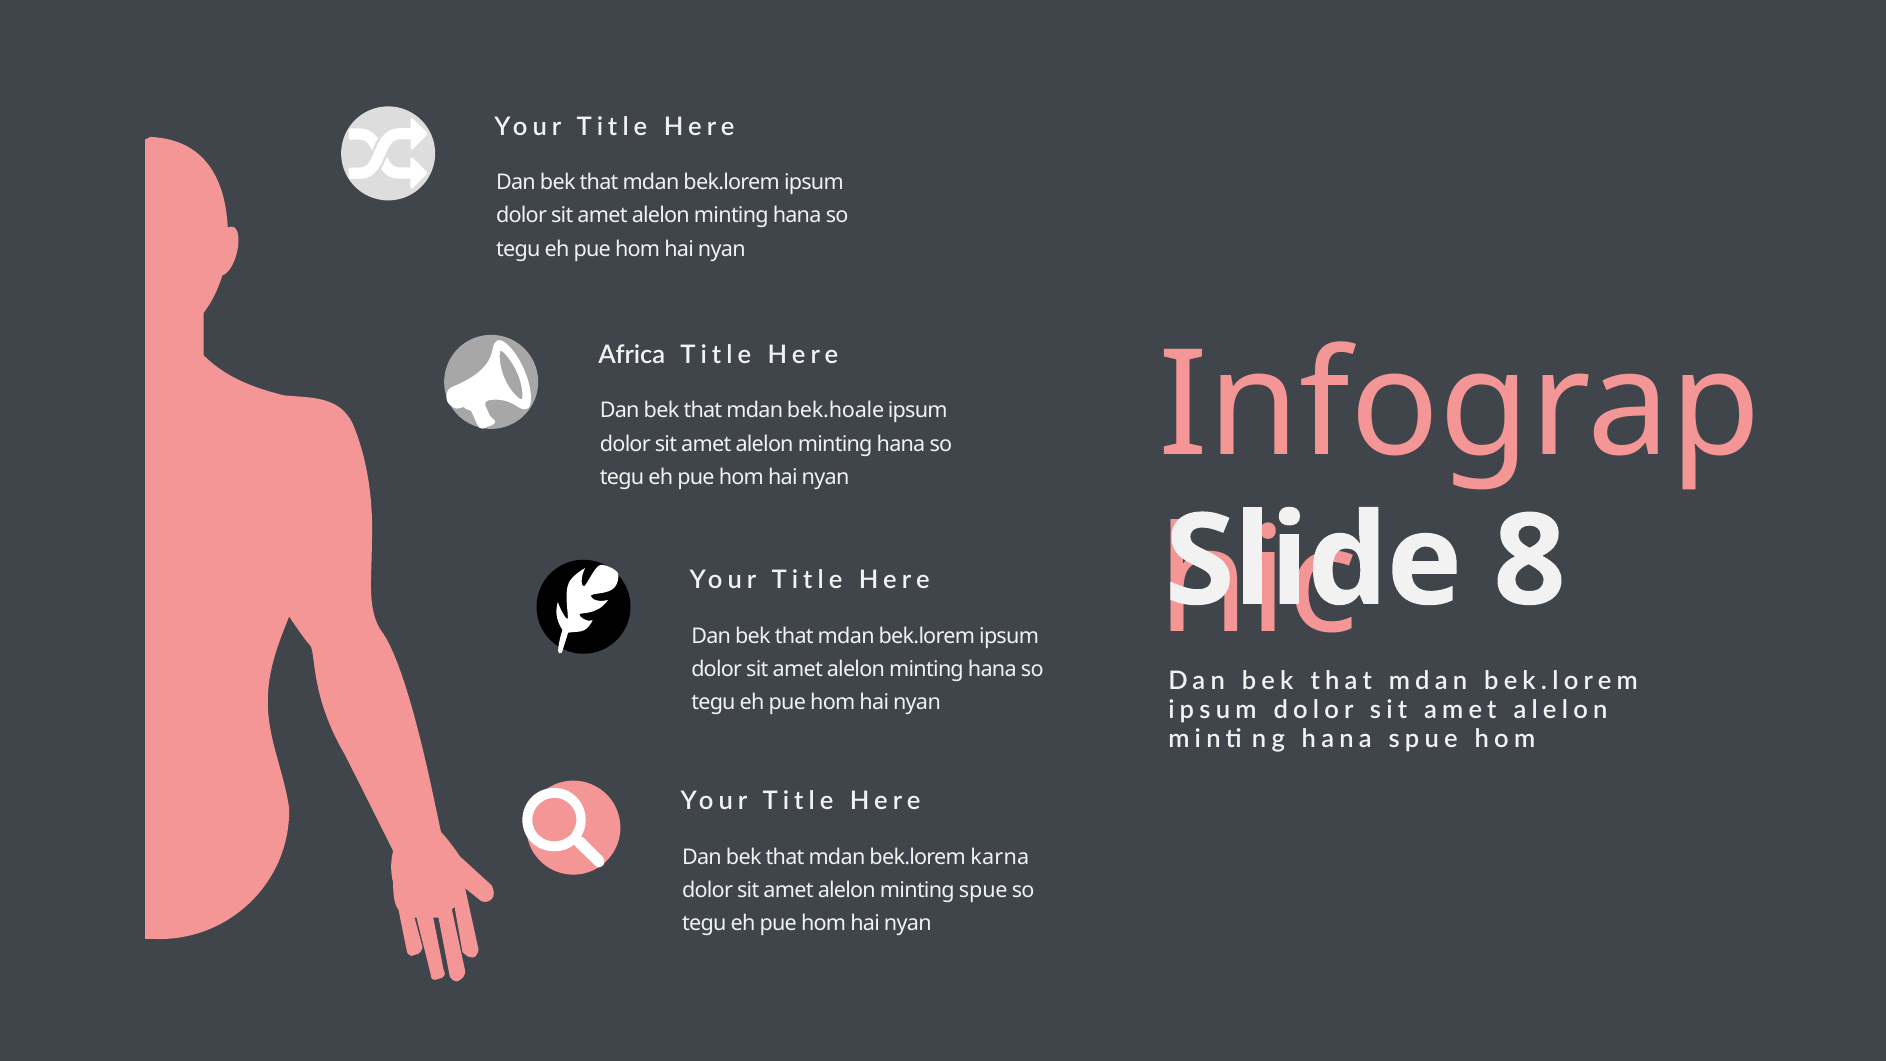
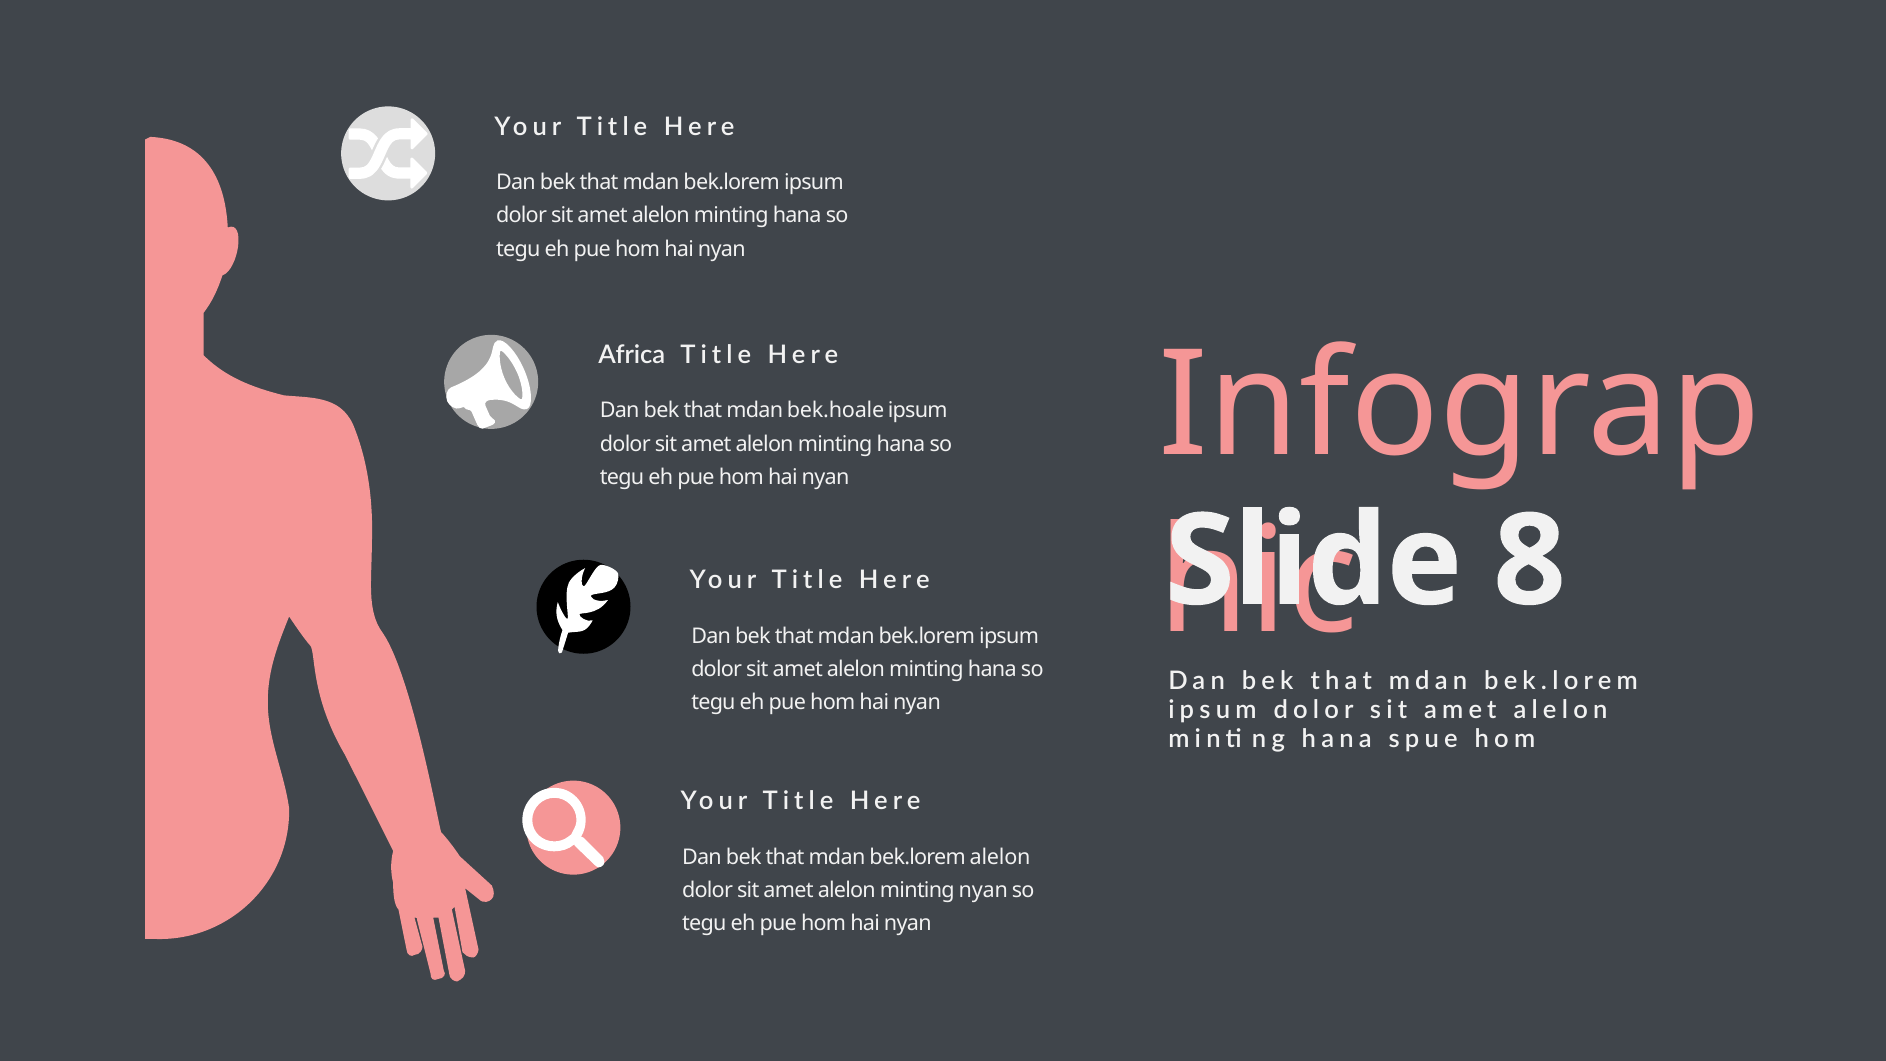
bek.lorem karna: karna -> alelon (1000, 857)
minting spue: spue -> nyan (983, 890)
